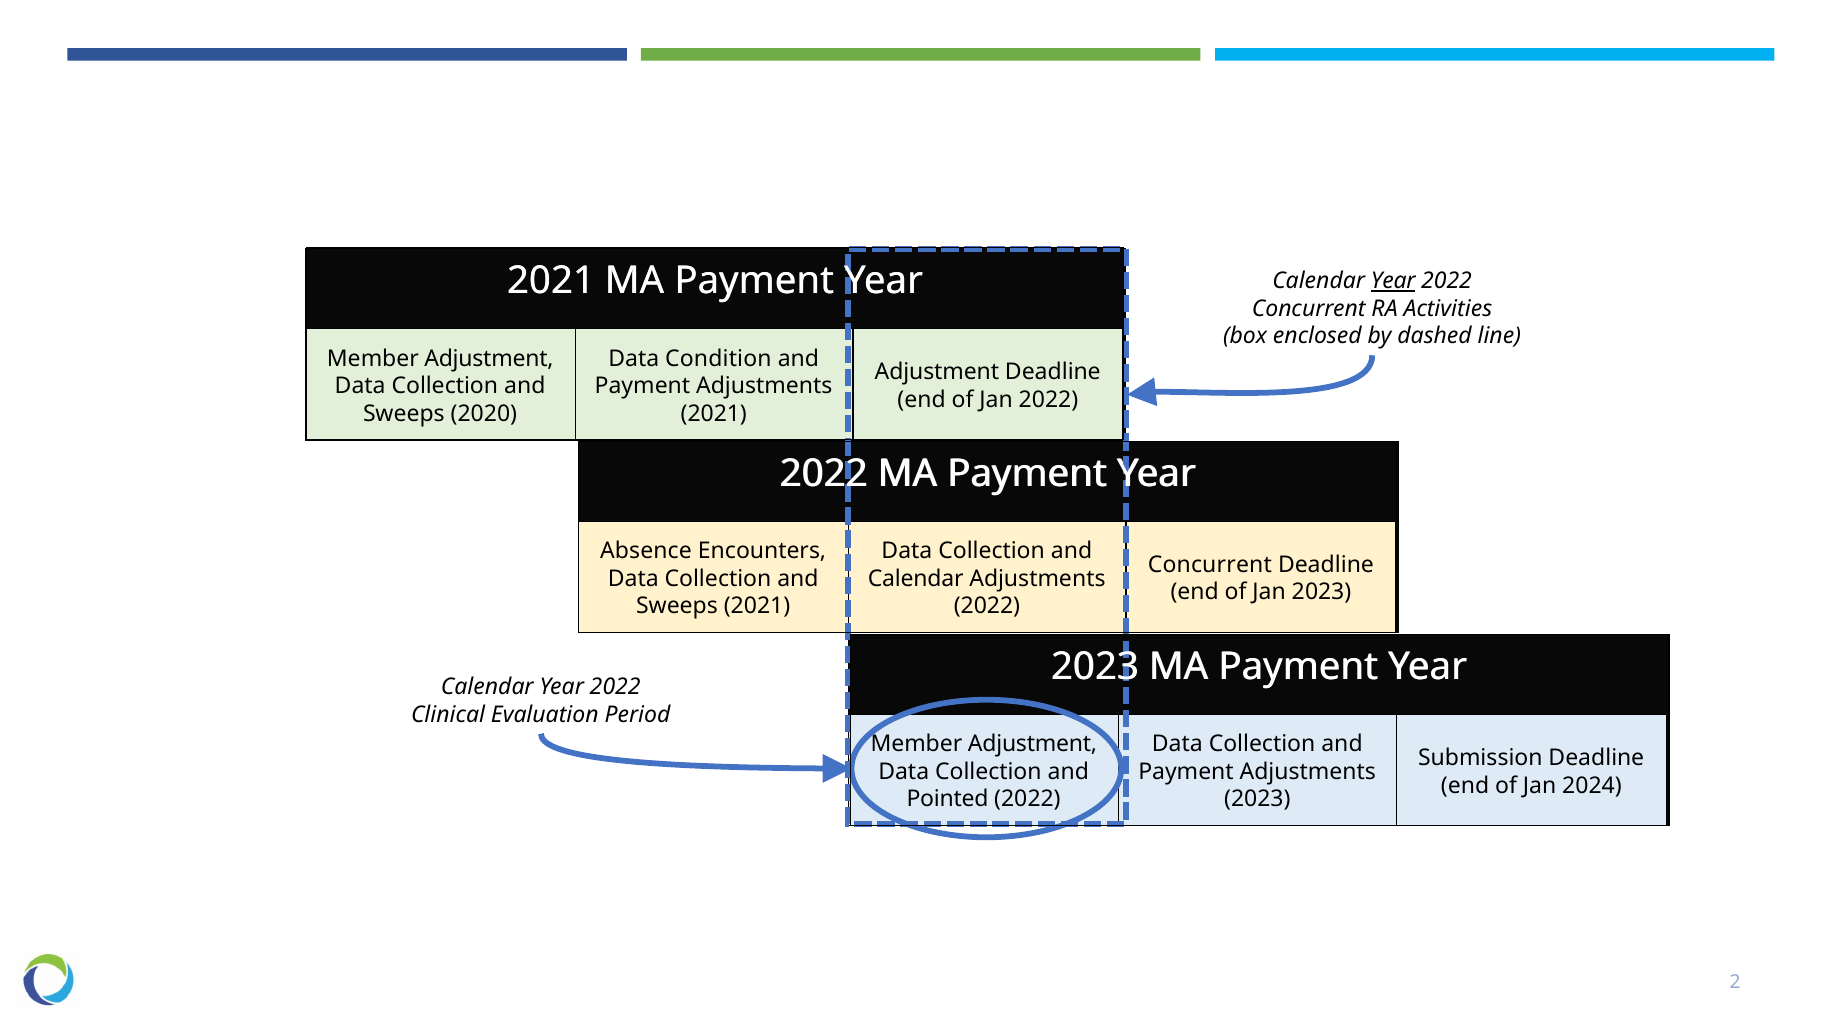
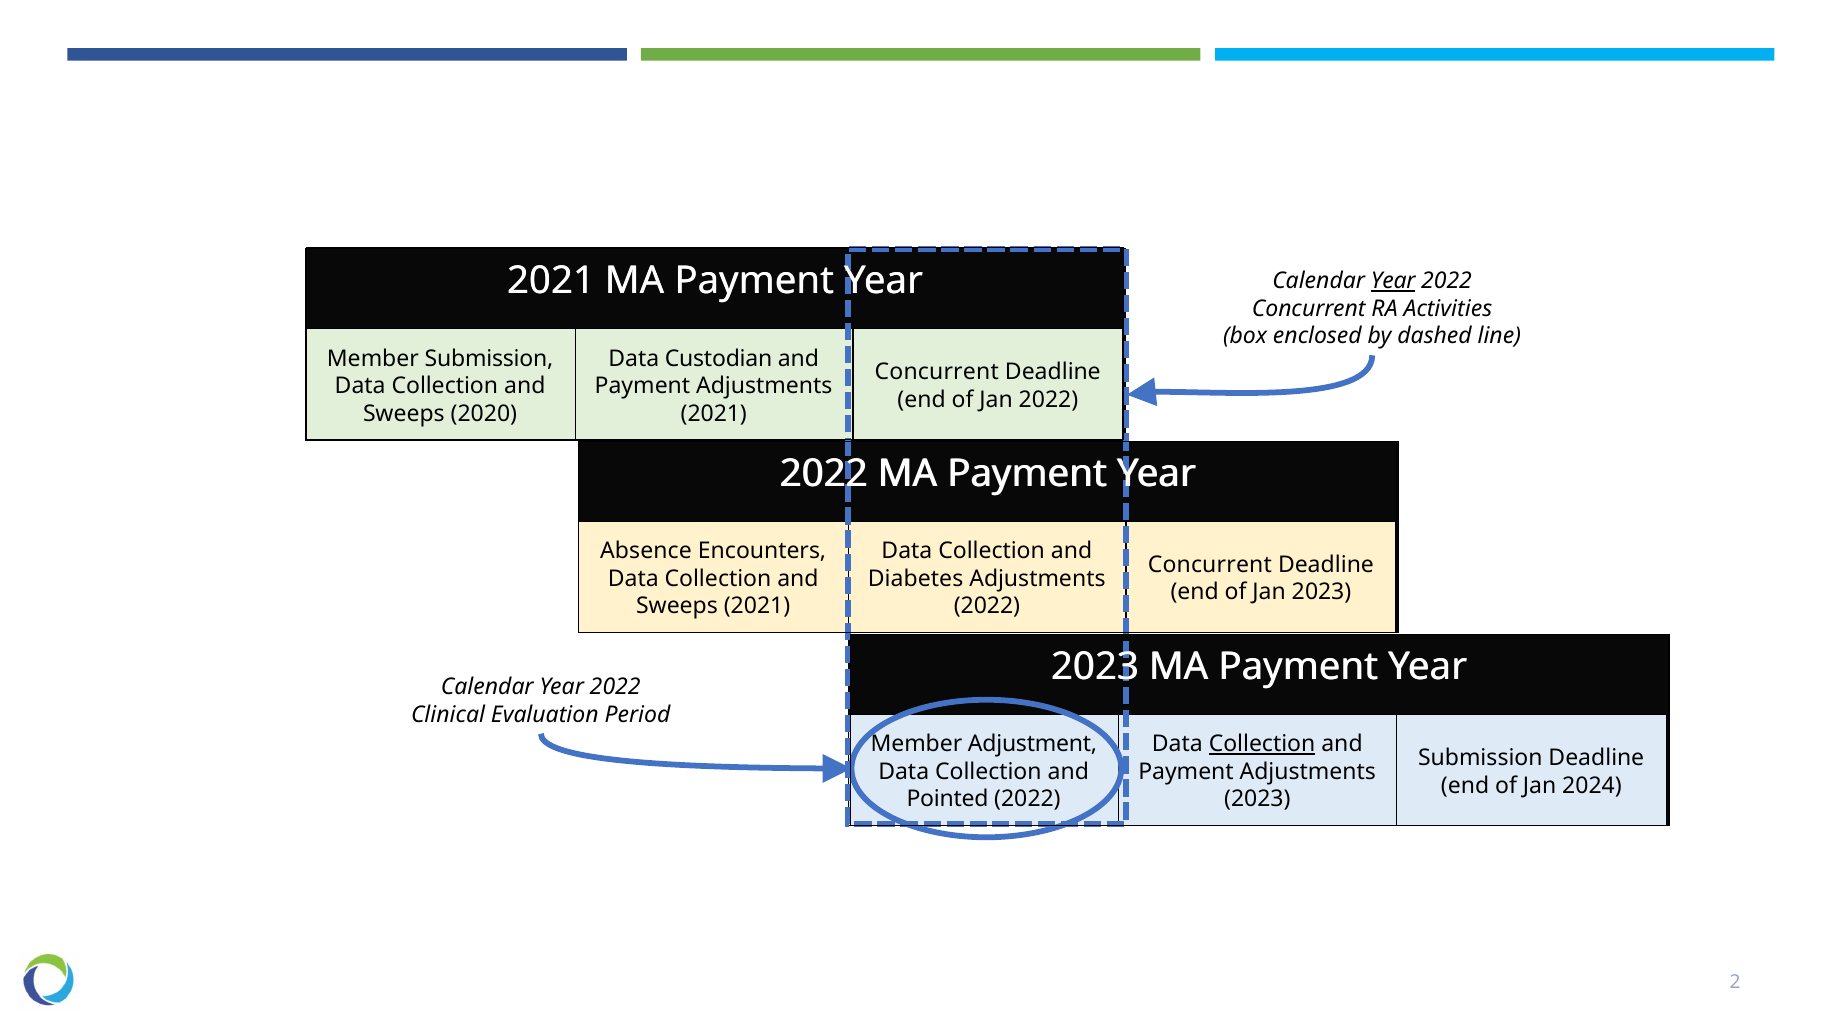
Adjustment: Adjustment -> Submission (489, 359)
Condition: Condition -> Custodian (719, 359)
Adjustment: Adjustment -> Concurrent (937, 372)
Calendar: Calendar -> Diabetes (916, 579)
Collection underline: none -> present (1262, 744)
